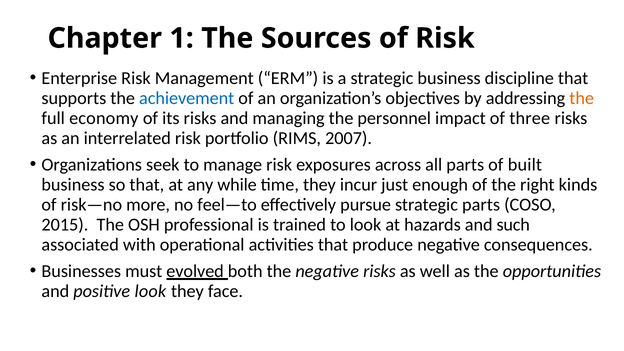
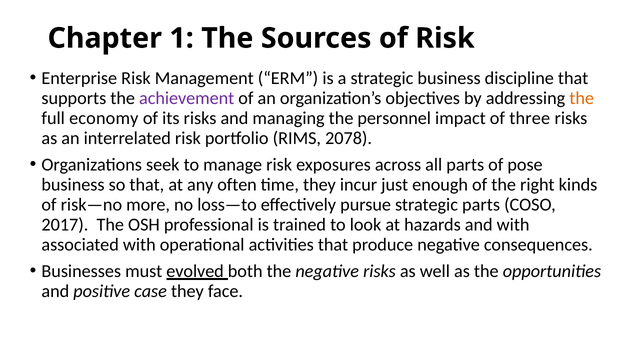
achievement colour: blue -> purple (187, 98)
2007: 2007 -> 2078 (349, 138)
built: built -> pose (525, 165)
while: while -> often (237, 185)
feel—to: feel—to -> loss—to (227, 205)
2015: 2015 -> 2017 (65, 225)
and such: such -> with (513, 225)
positive look: look -> case (151, 291)
